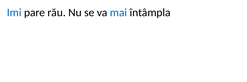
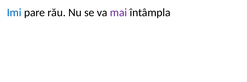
mai colour: blue -> purple (119, 13)
